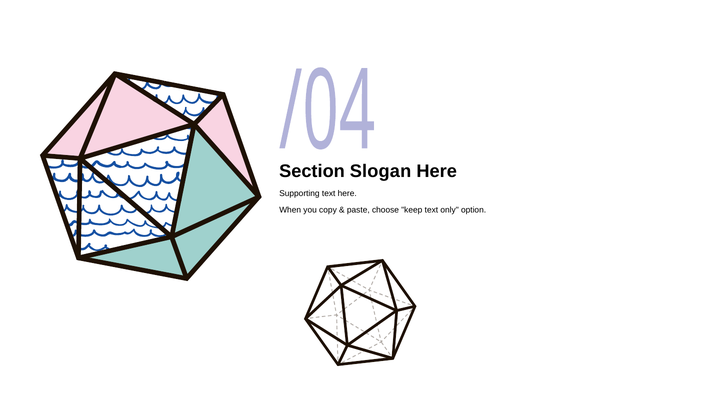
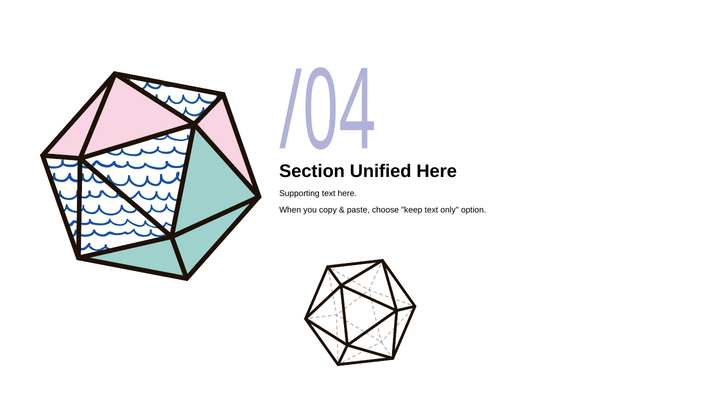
Slogan: Slogan -> Unified (381, 171)
